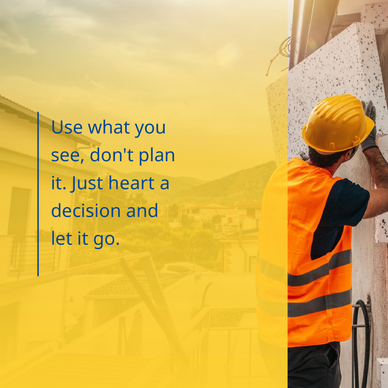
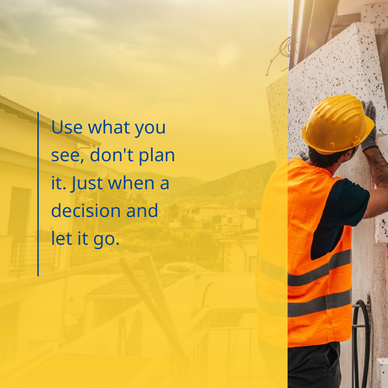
heart: heart -> when (132, 183)
